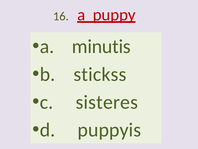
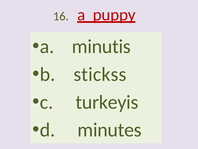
sisteres: sisteres -> turkeyis (107, 102)
puppyis: puppyis -> minutes (109, 130)
